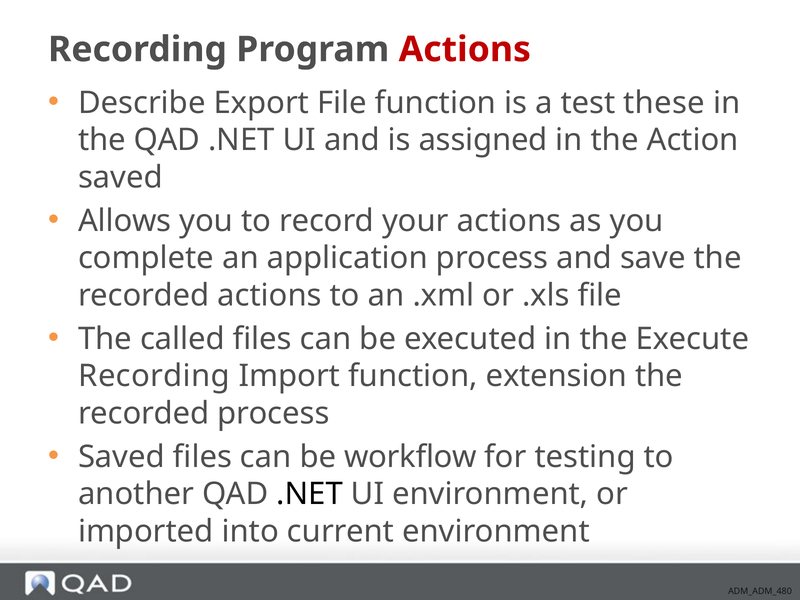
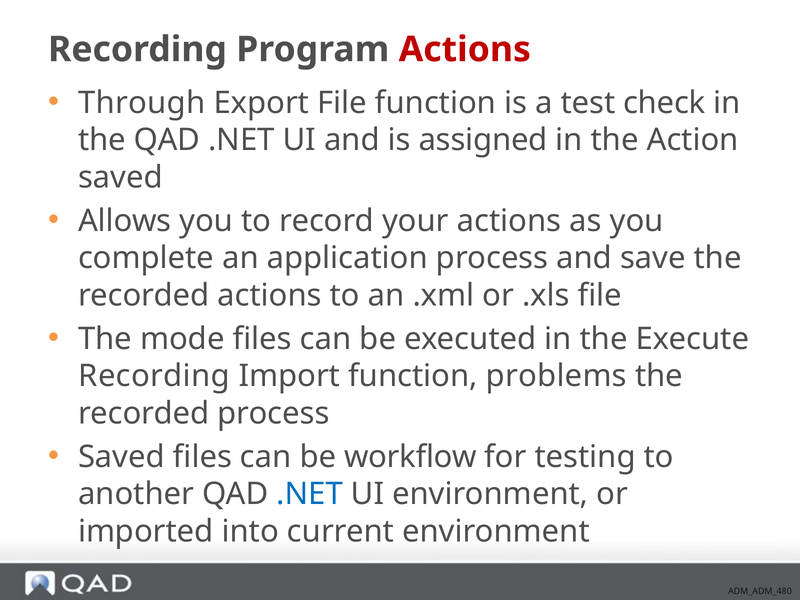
Describe: Describe -> Through (142, 103)
these: these -> check (664, 103)
called: called -> mode (182, 339)
extension: extension -> problems (556, 376)
.NET colour: black -> blue (310, 494)
